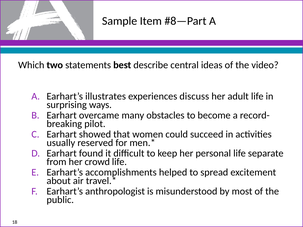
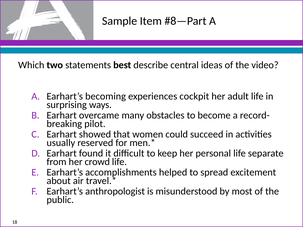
illustrates: illustrates -> becoming (106, 97)
discuss: discuss -> cockpit (194, 97)
